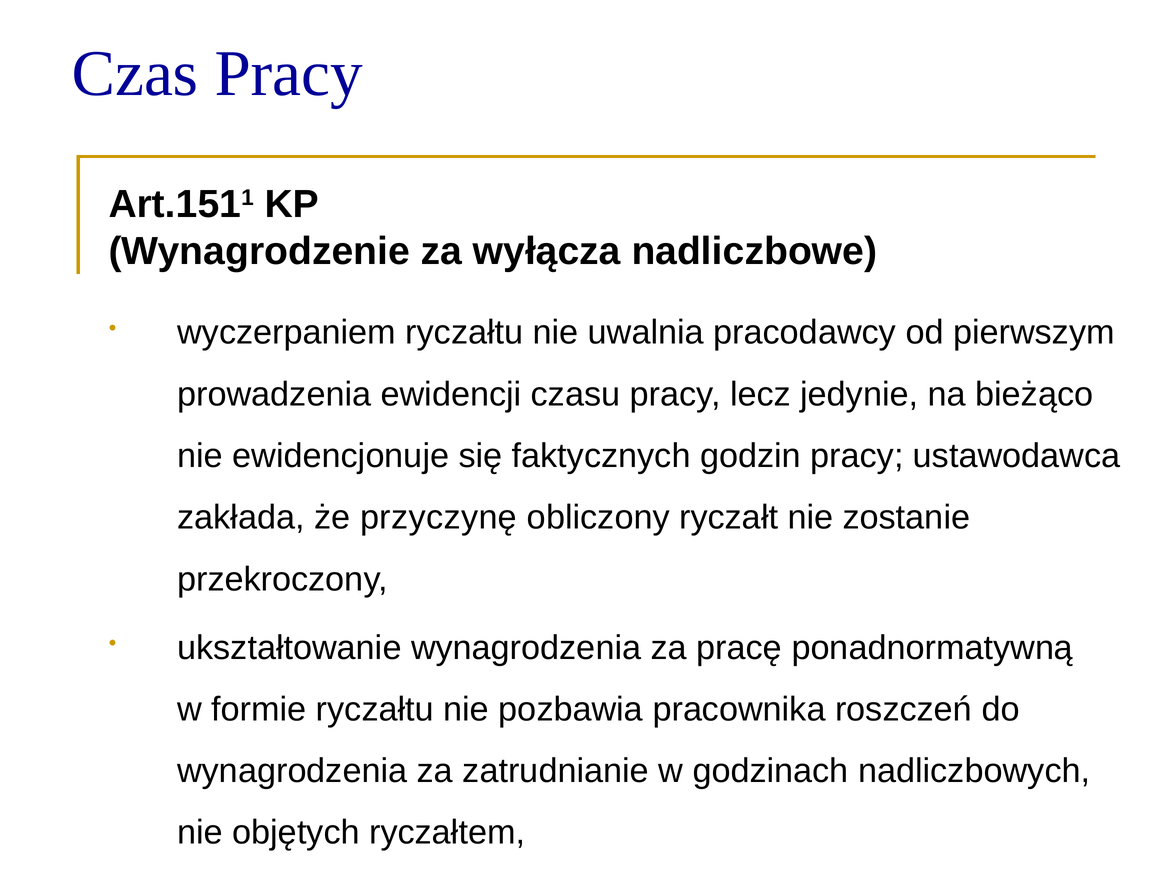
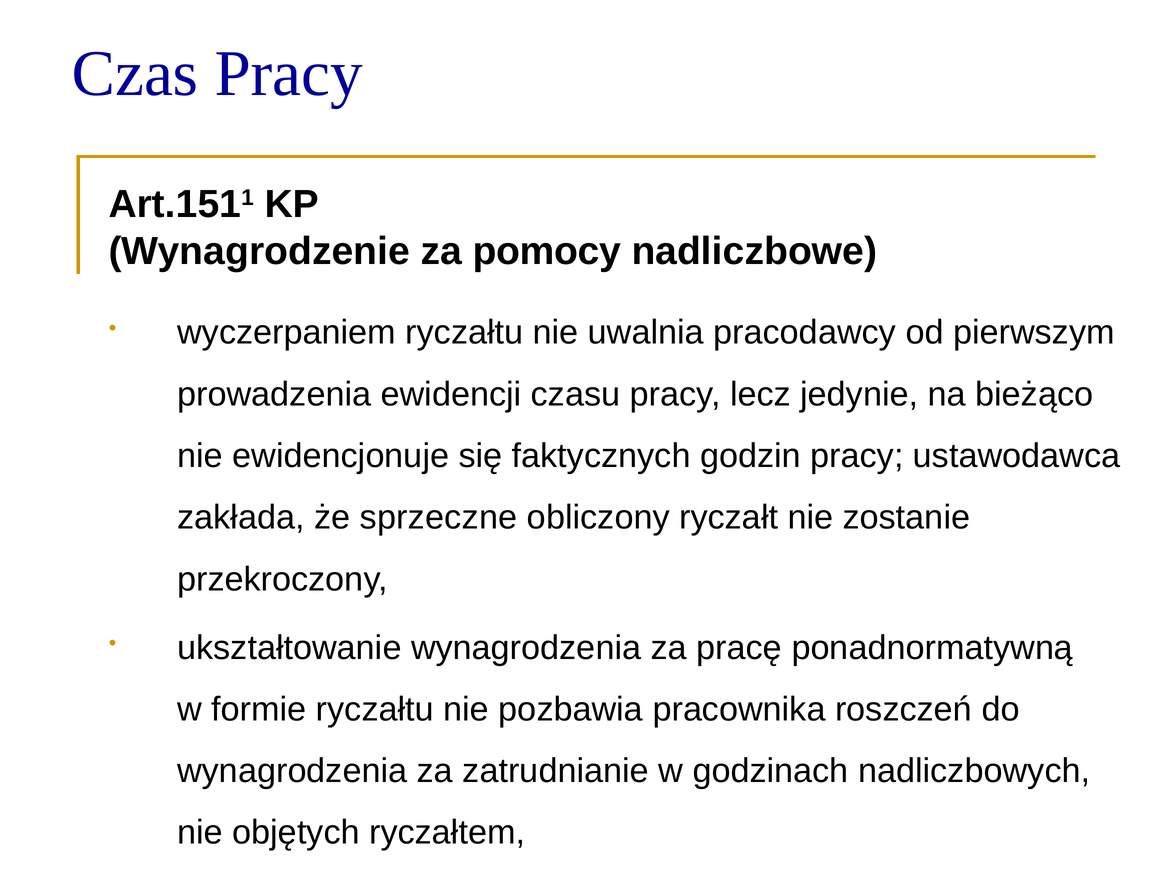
wyłącza: wyłącza -> pomocy (547, 251)
przyczynę: przyczynę -> sprzeczne (439, 517)
